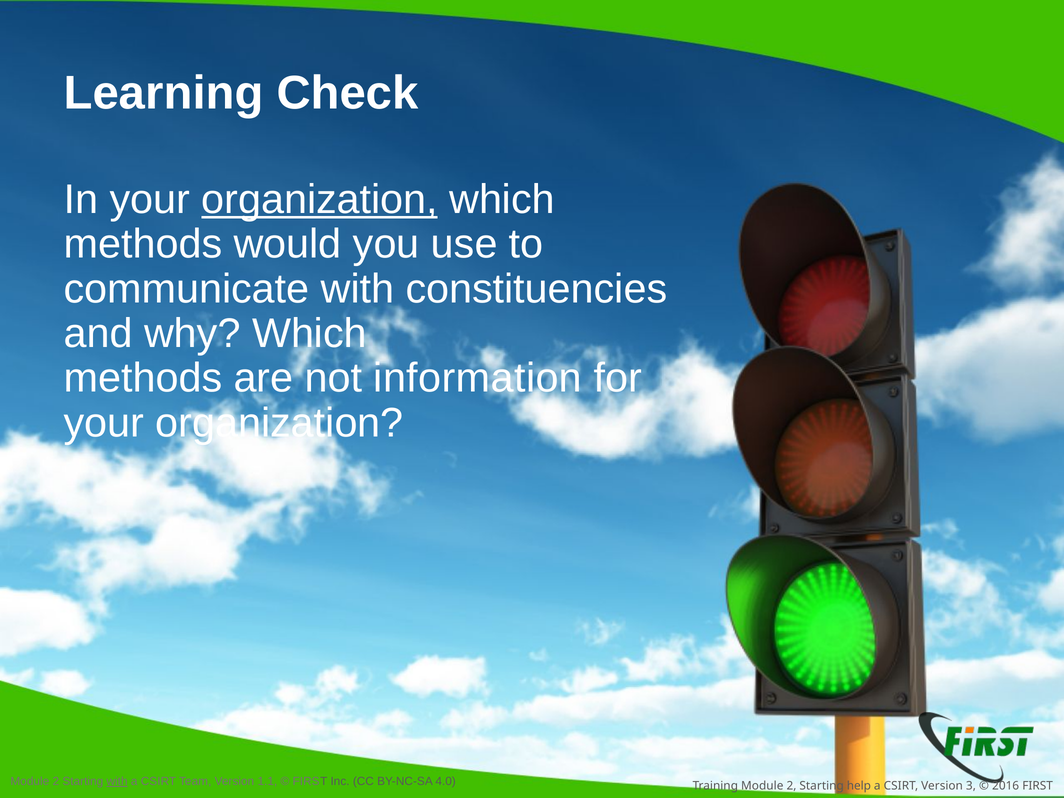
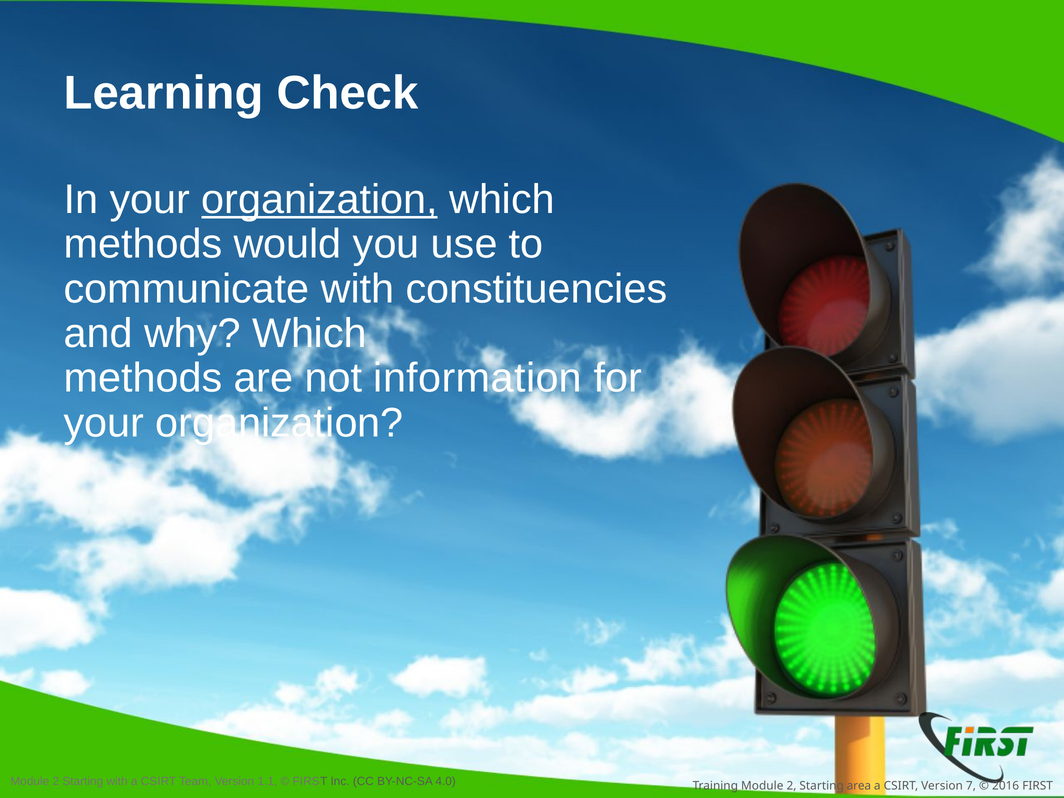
with underline: present -> none (117, 781)
help: help -> area (859, 786)
3: 3 -> 7 (971, 786)
